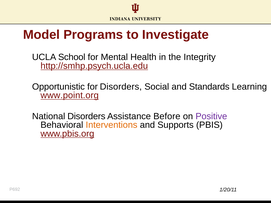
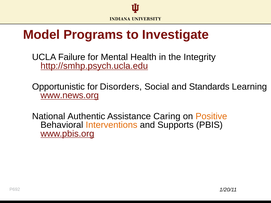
School: School -> Failure (72, 57)
www.point.org: www.point.org -> www.news.org (70, 96)
National Disorders: Disorders -> Authentic (86, 116)
Before: Before -> Caring (167, 116)
Positive colour: purple -> orange (211, 116)
